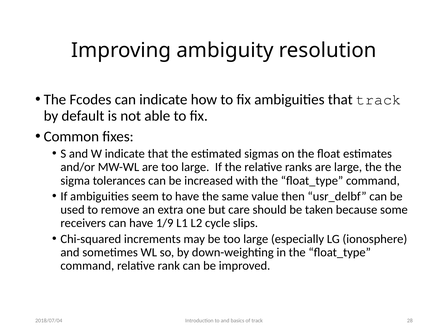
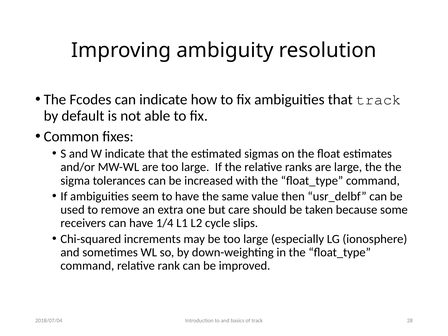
1/9: 1/9 -> 1/4 (165, 223)
